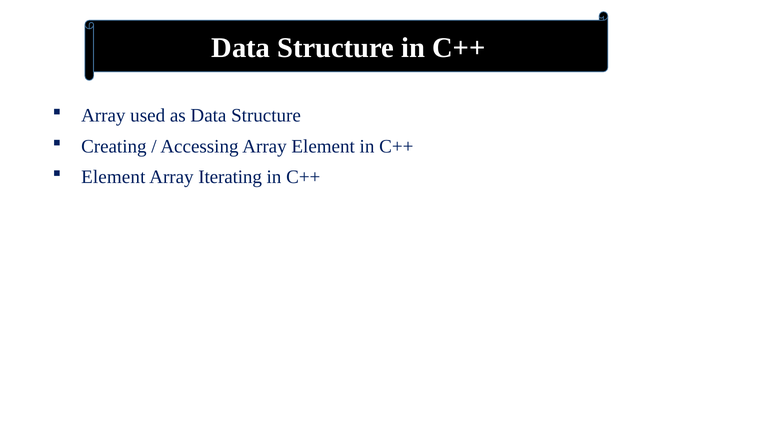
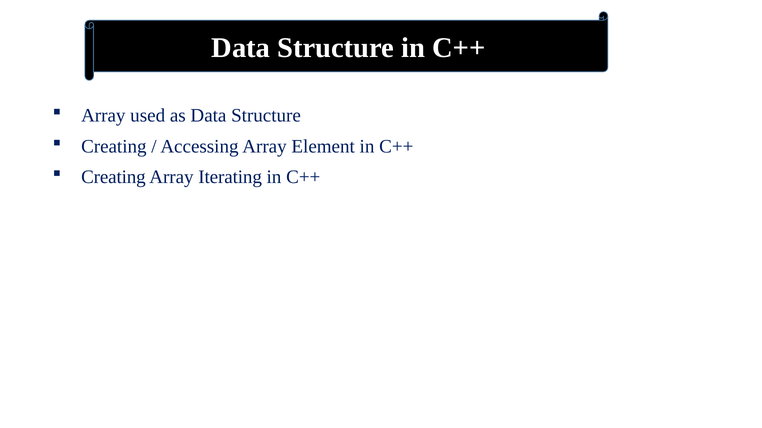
Element: Element -> Creating (113, 177)
